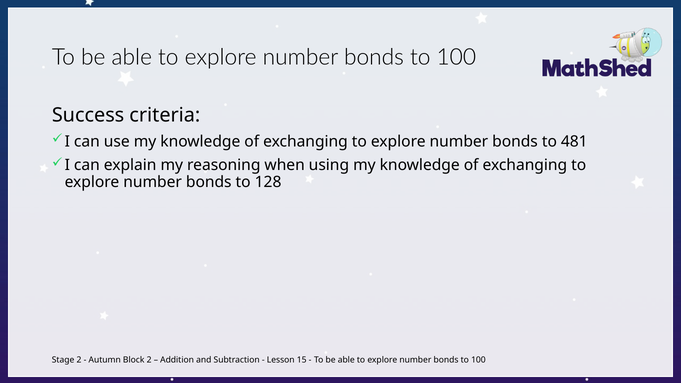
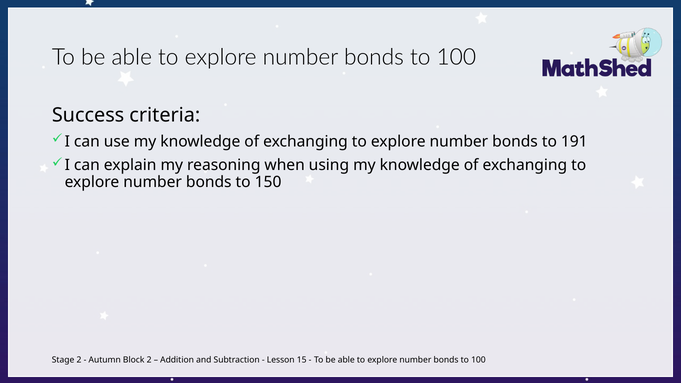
481: 481 -> 191 (574, 141)
128: 128 -> 150 (268, 182)
